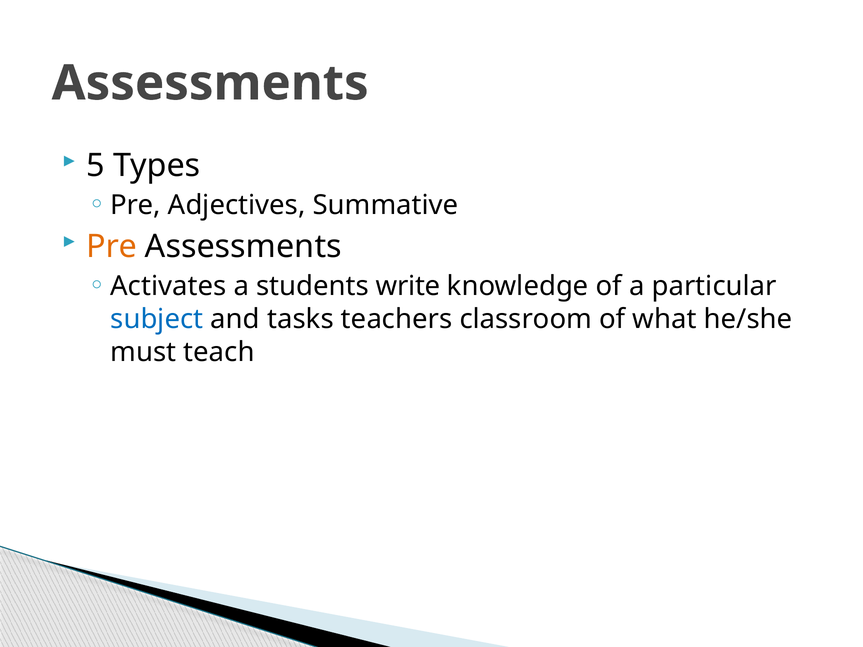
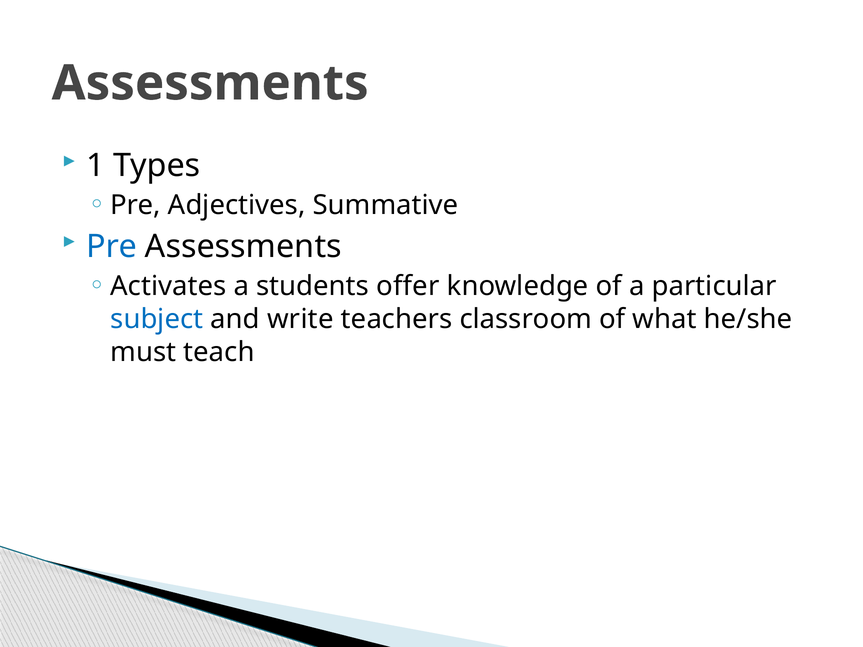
5: 5 -> 1 (95, 166)
Pre colour: orange -> blue (112, 246)
write: write -> offer (408, 286)
tasks: tasks -> write (300, 319)
